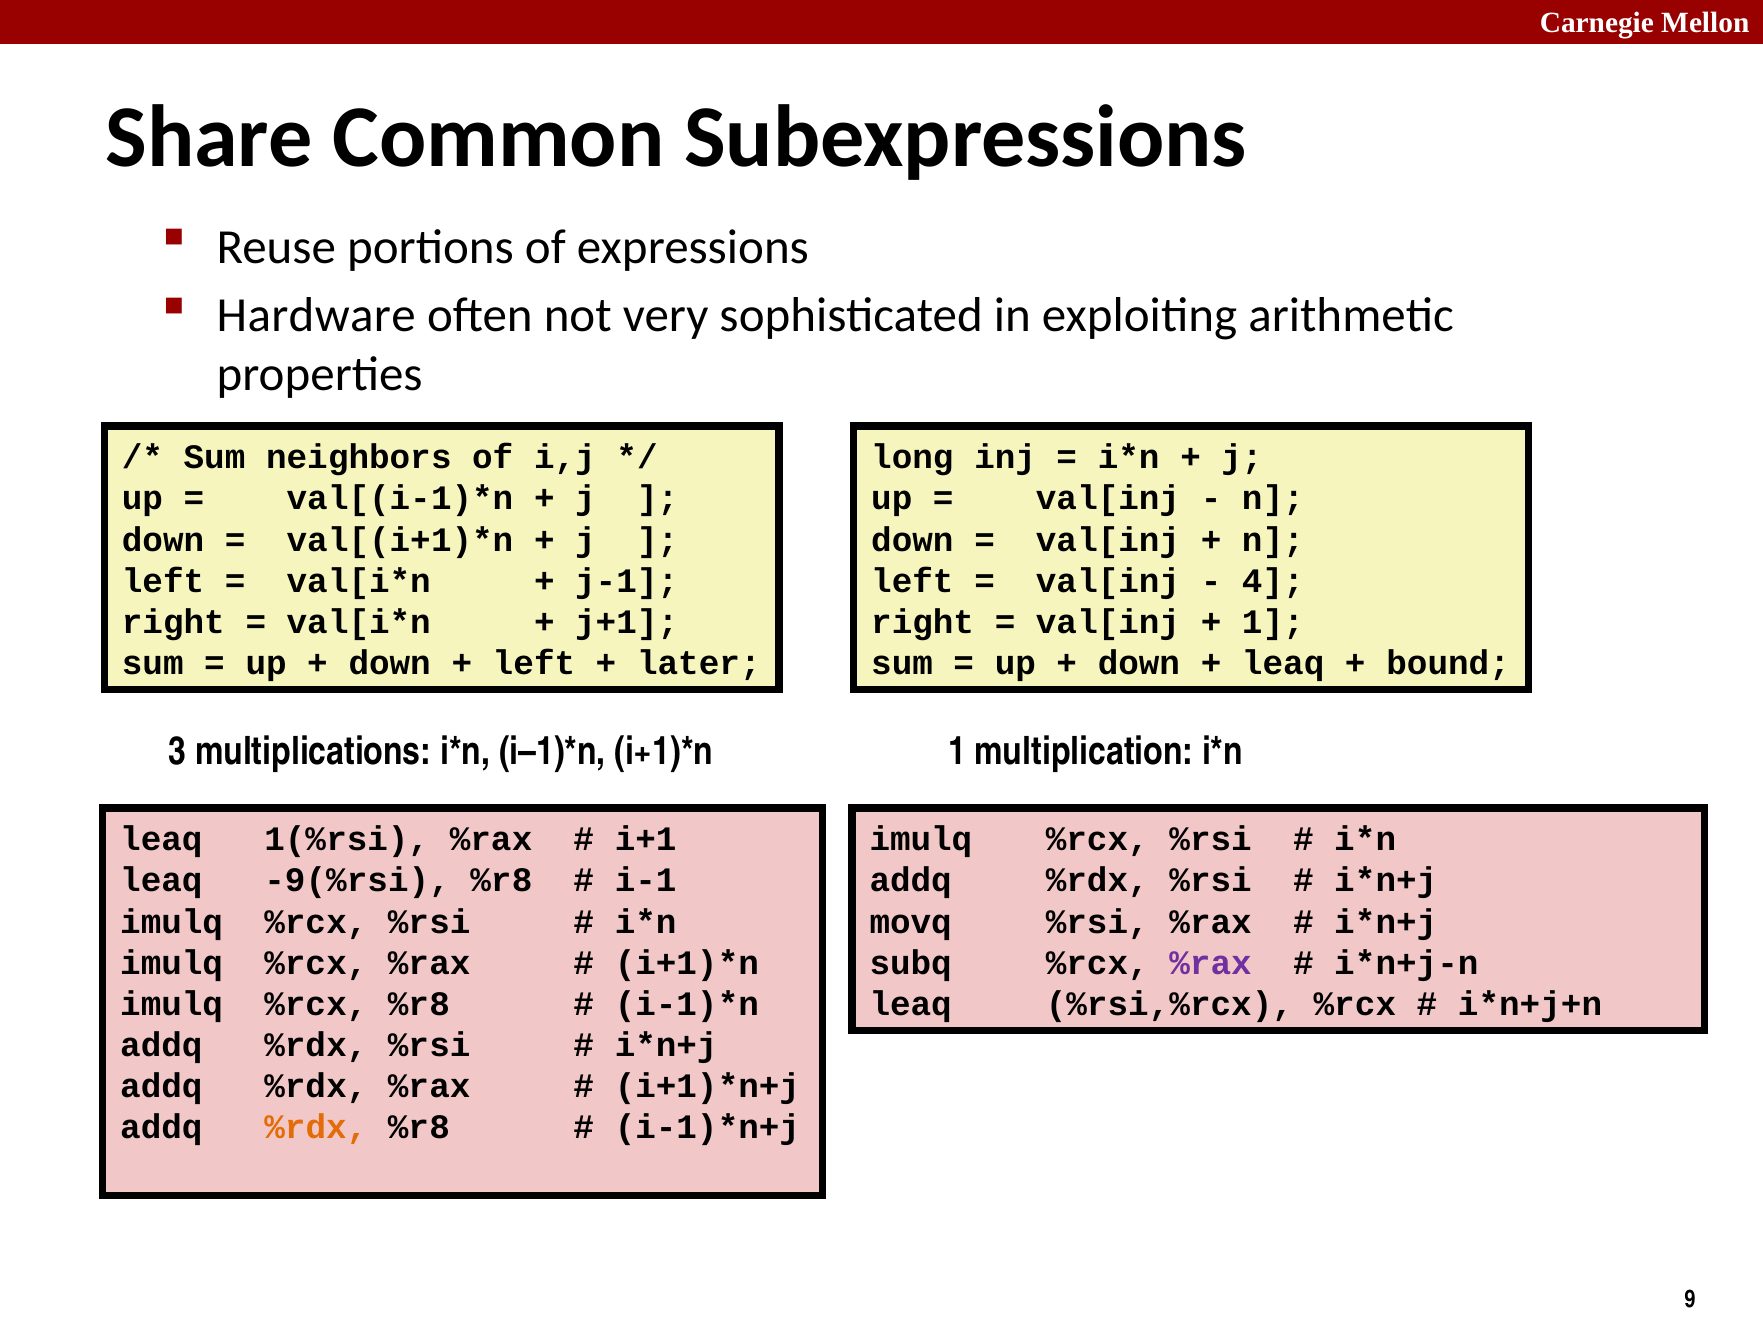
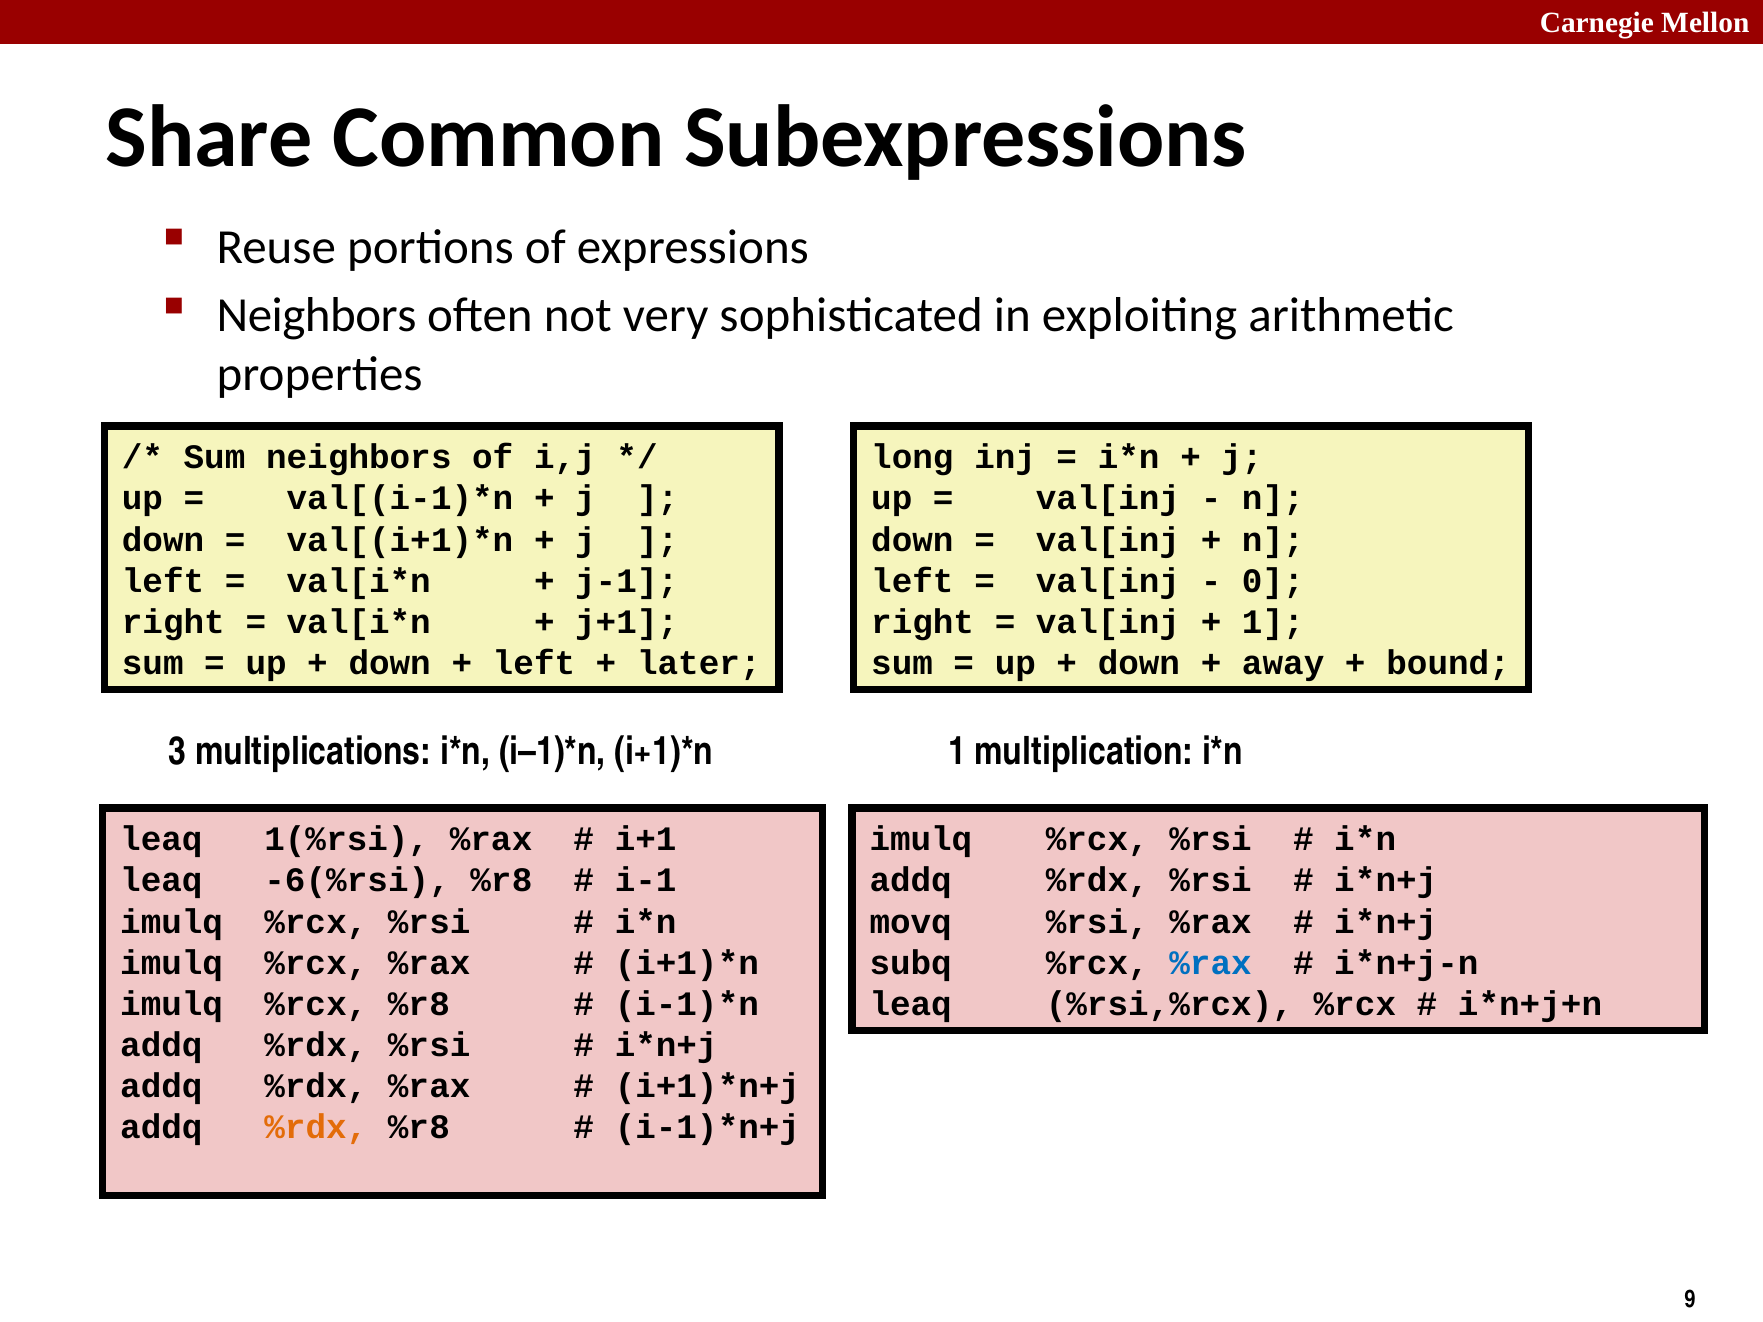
Hardware: Hardware -> Neighbors (317, 316)
4: 4 -> 0 (1273, 581)
leaq: leaq -> away (1283, 663)
-9(%rsi: -9(%rsi -> -6(%rsi (357, 881)
%rax colour: purple -> blue (1211, 963)
